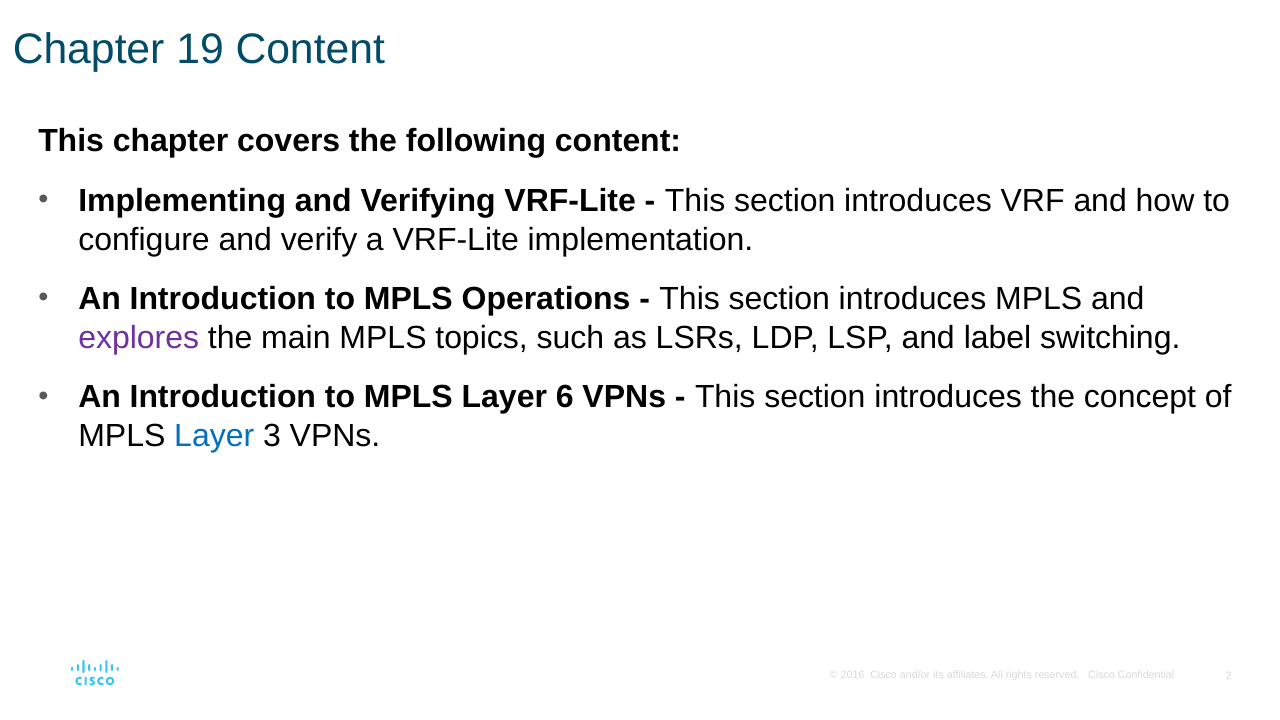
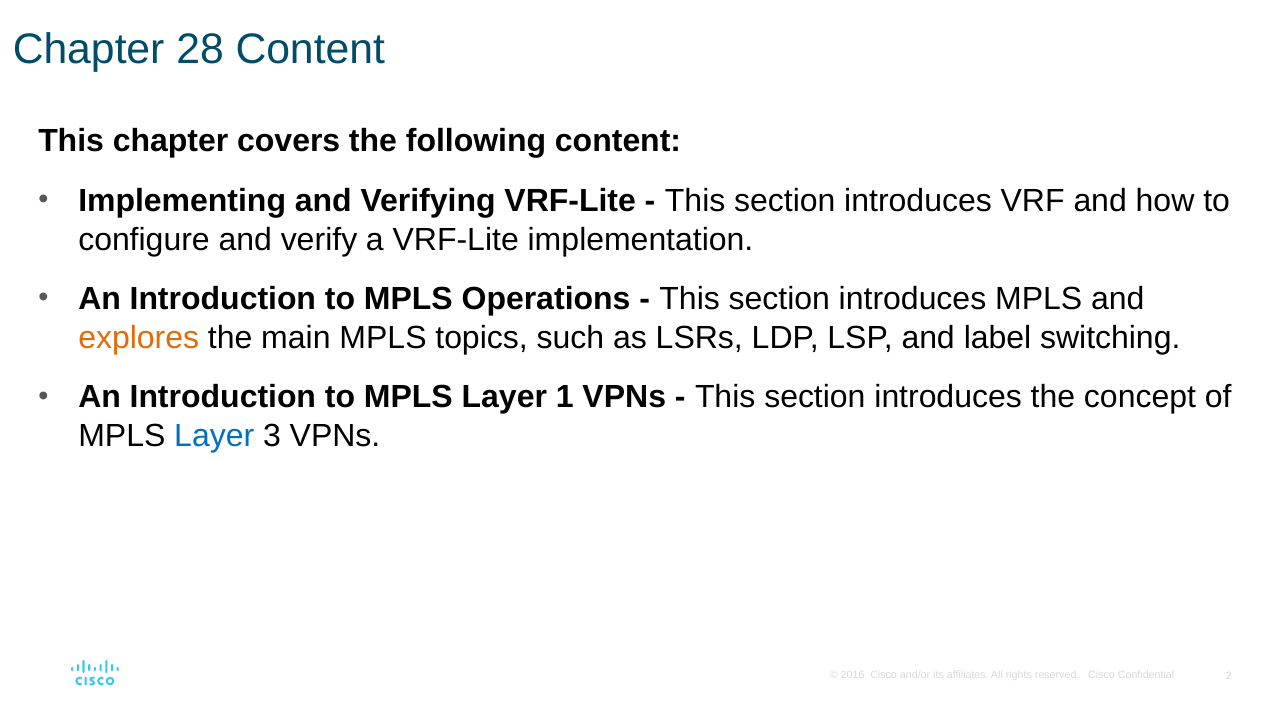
19: 19 -> 28 (200, 49)
explores colour: purple -> orange (139, 338)
6: 6 -> 1 (565, 397)
